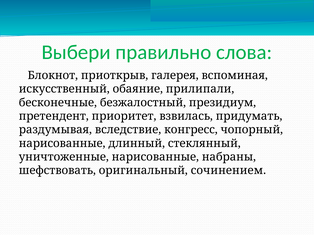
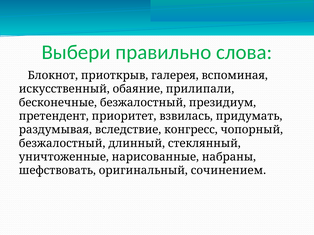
нарисованные: нарисованные -> безжалостный (62, 144)
